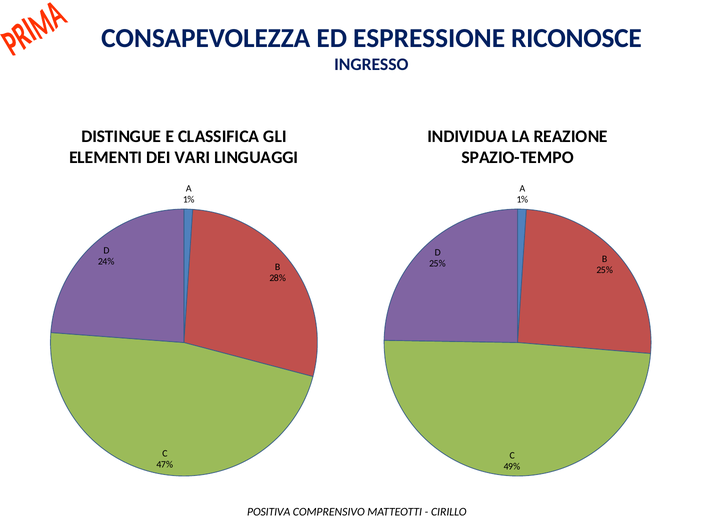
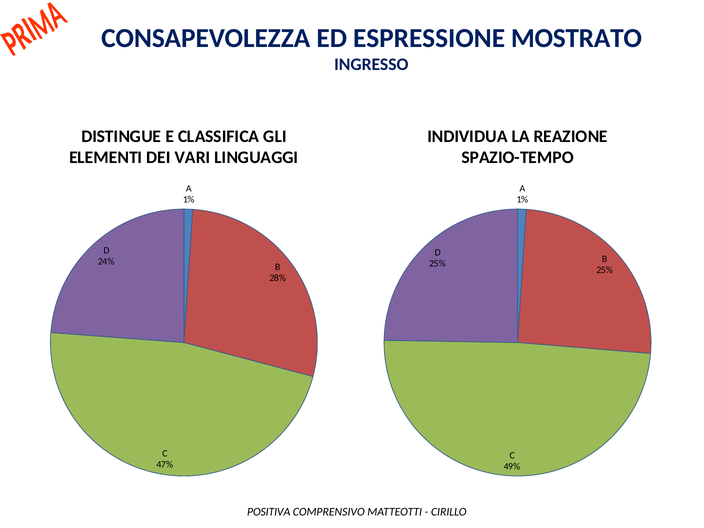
RICONOSCE: RICONOSCE -> MOSTRATO (576, 38)
